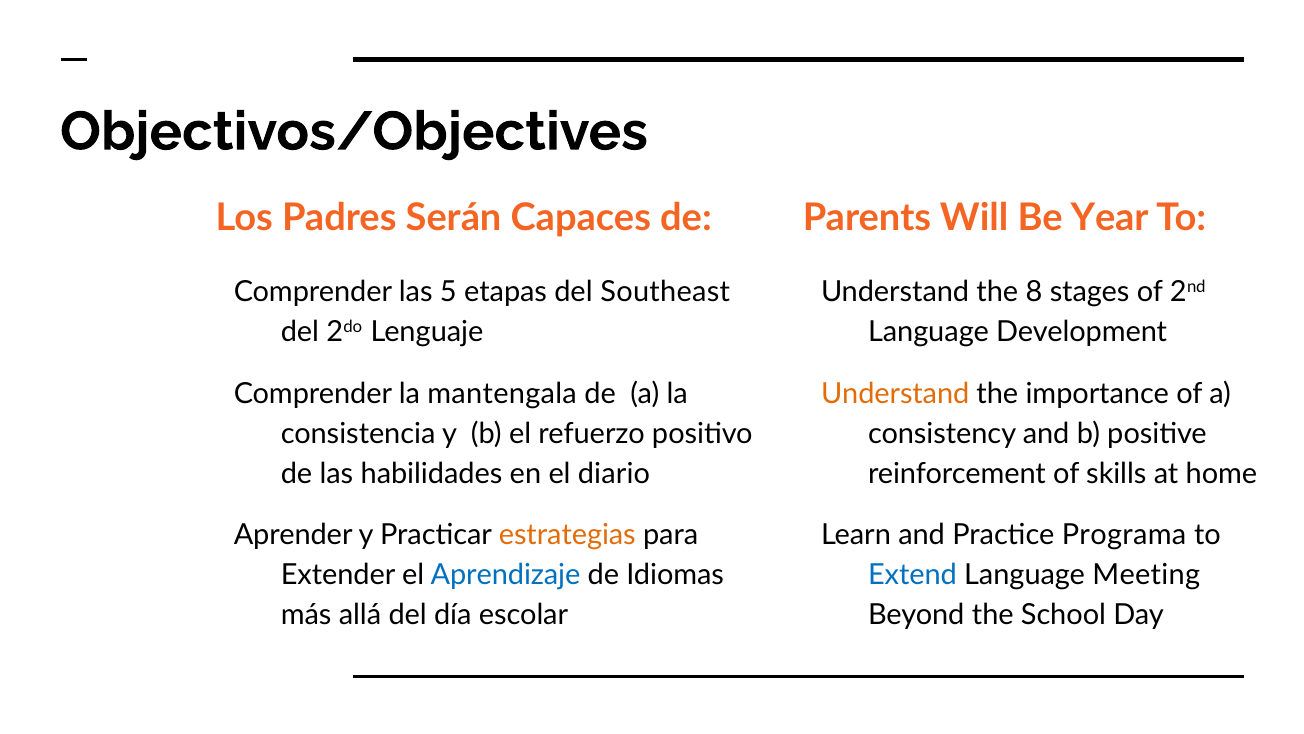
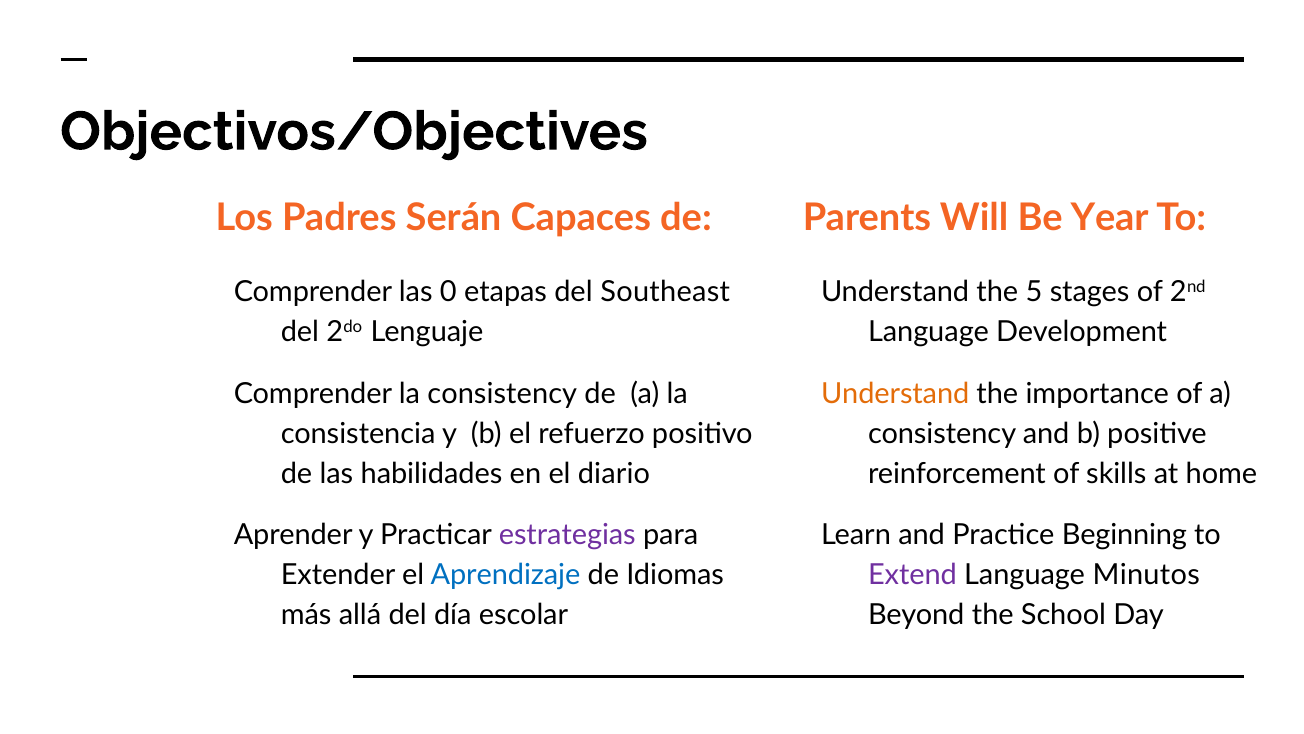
5: 5 -> 0 (448, 292)
8: 8 -> 5 (1034, 292)
la mantengala: mantengala -> consistency (502, 393)
estrategias colour: orange -> purple (567, 535)
Programa: Programa -> Beginning (1124, 535)
Extend colour: blue -> purple (912, 575)
Meeting: Meeting -> Minutos (1146, 575)
